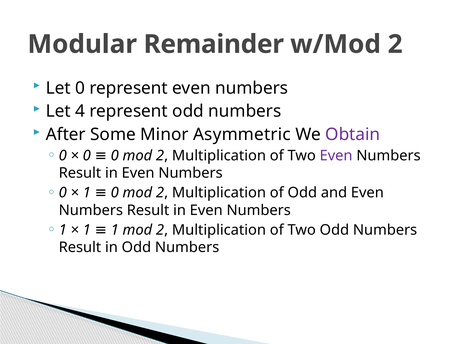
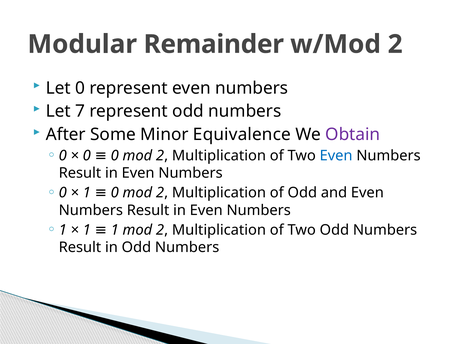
4: 4 -> 7 (80, 111)
Asymmetric: Asymmetric -> Equivalence (242, 135)
Even colour: purple -> blue (336, 156)
